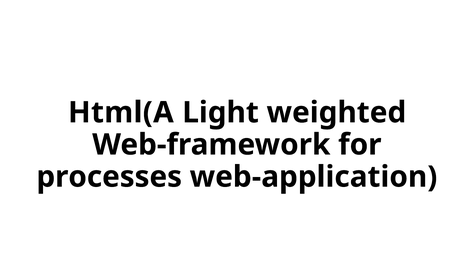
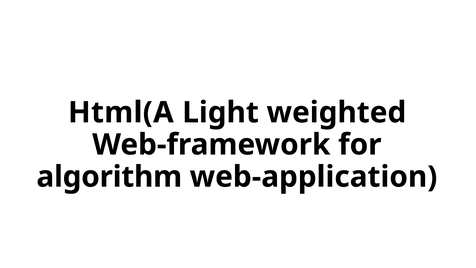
processes: processes -> algorithm (109, 177)
